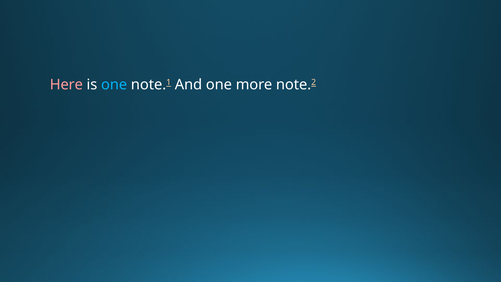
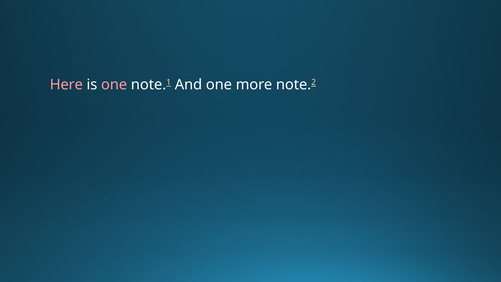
one colour: light blue -> pink (114, 85)
